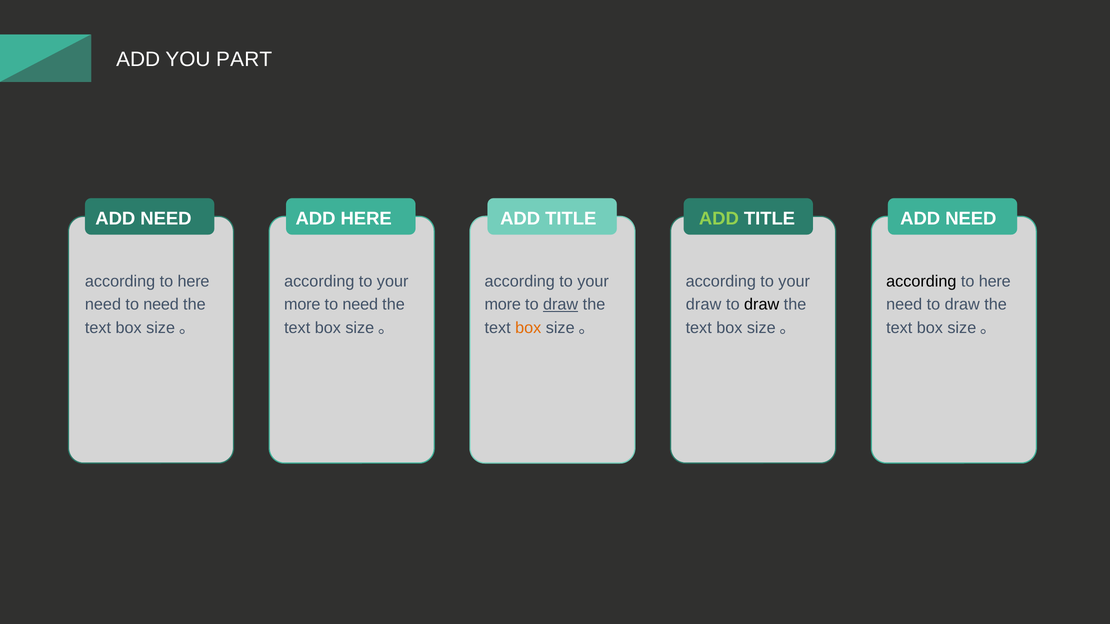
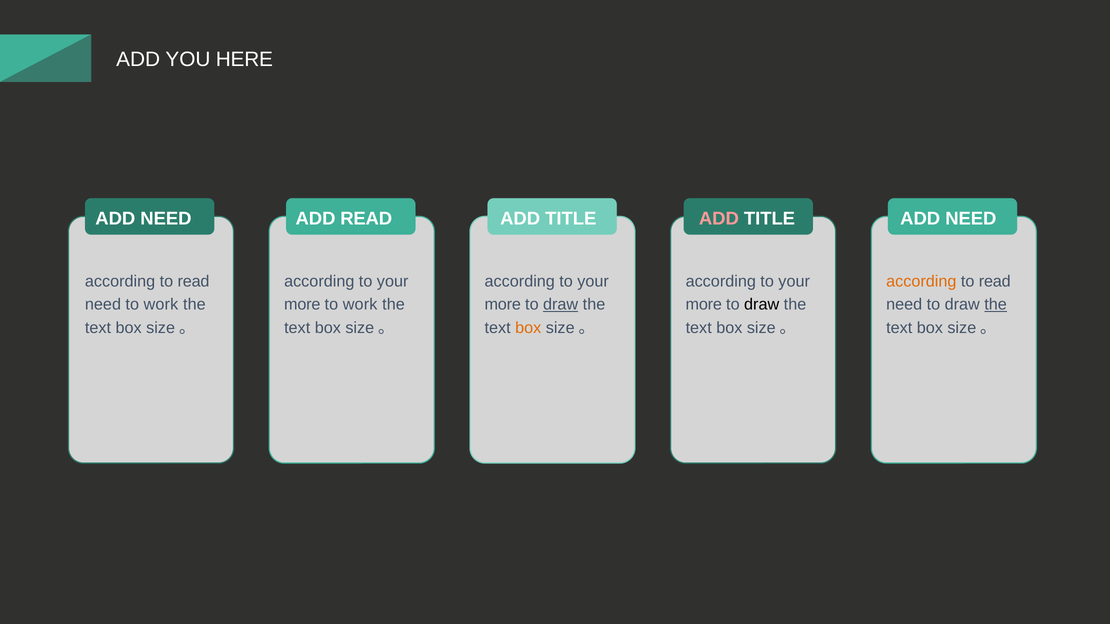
PART: PART -> HERE (244, 59)
ADD HERE: HERE -> READ (366, 219)
ADD colour: light green -> pink (719, 219)
here: here -> read (194, 281)
according colour: black -> orange (921, 281)
here: here -> read (995, 281)
need to need: need -> work (161, 305)
need: need -> work (360, 305)
draw: draw -> more (704, 305)
the underline: none -> present (996, 305)
